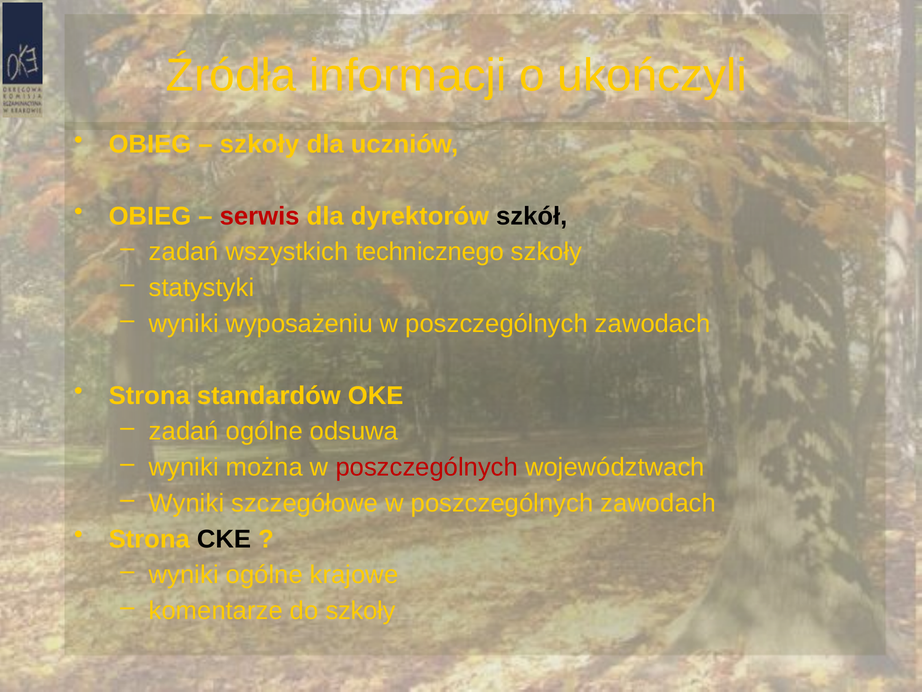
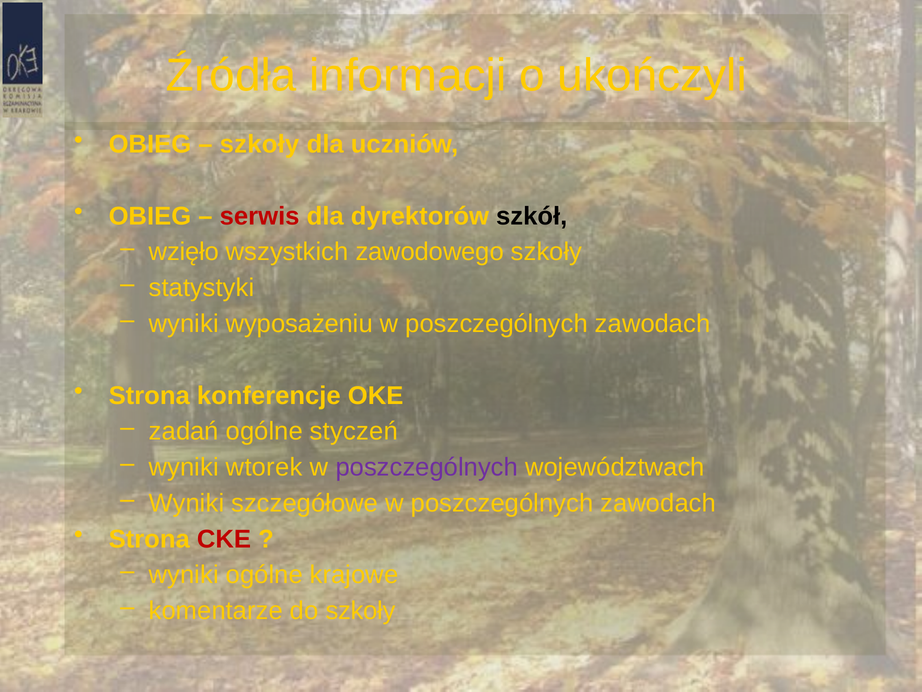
zadań: zadań -> wzięło (184, 252)
technicznego: technicznego -> zawodowego (430, 252)
standardów: standardów -> konferencje (269, 395)
odsuwa: odsuwa -> styczeń (354, 431)
można: można -> wtorek (264, 467)
poszczególnych colour: red -> purple (427, 467)
CKE colour: black -> red (224, 539)
